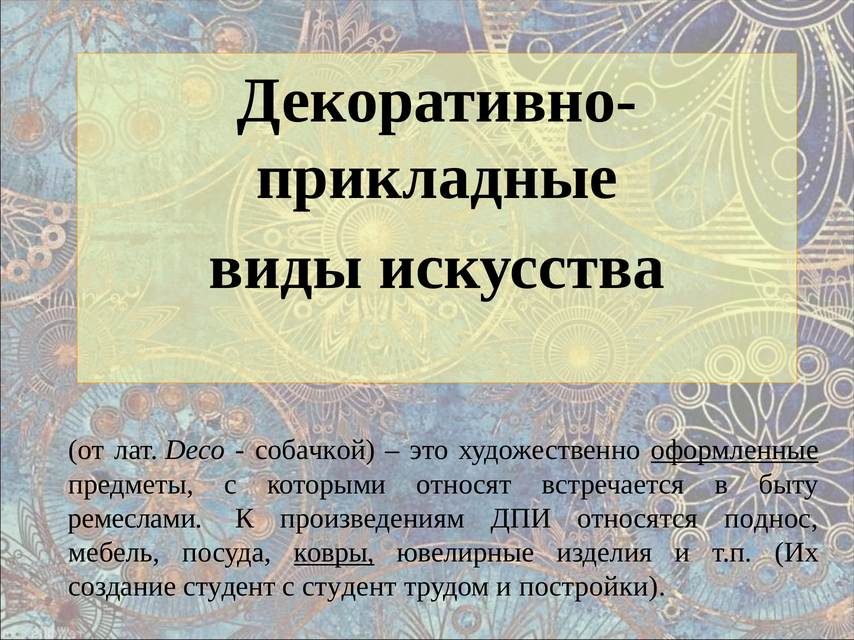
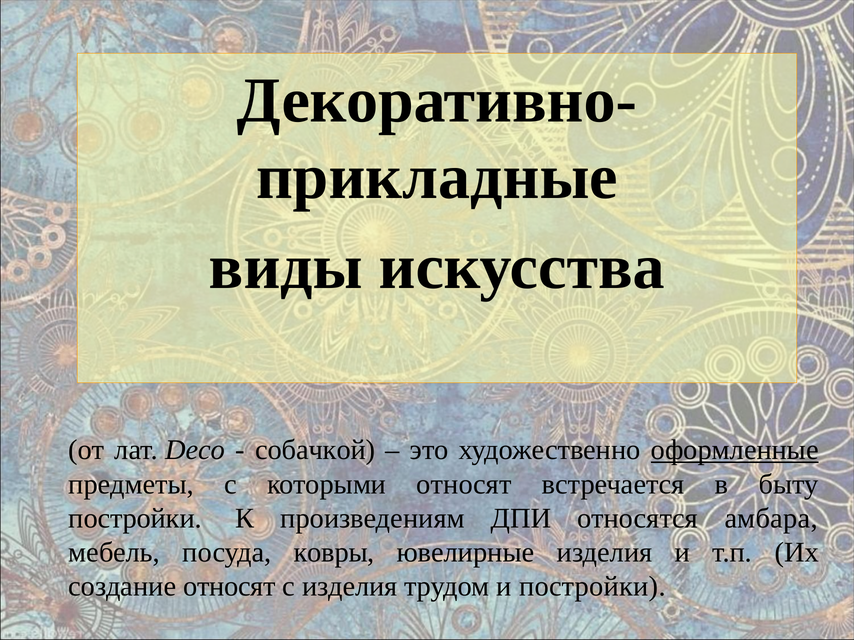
ремеслами: ремеслами -> постройки (135, 519)
поднос: поднос -> амбара (771, 519)
ковры underline: present -> none (334, 553)
создание студент: студент -> относят (229, 587)
с студент: студент -> изделия (350, 587)
